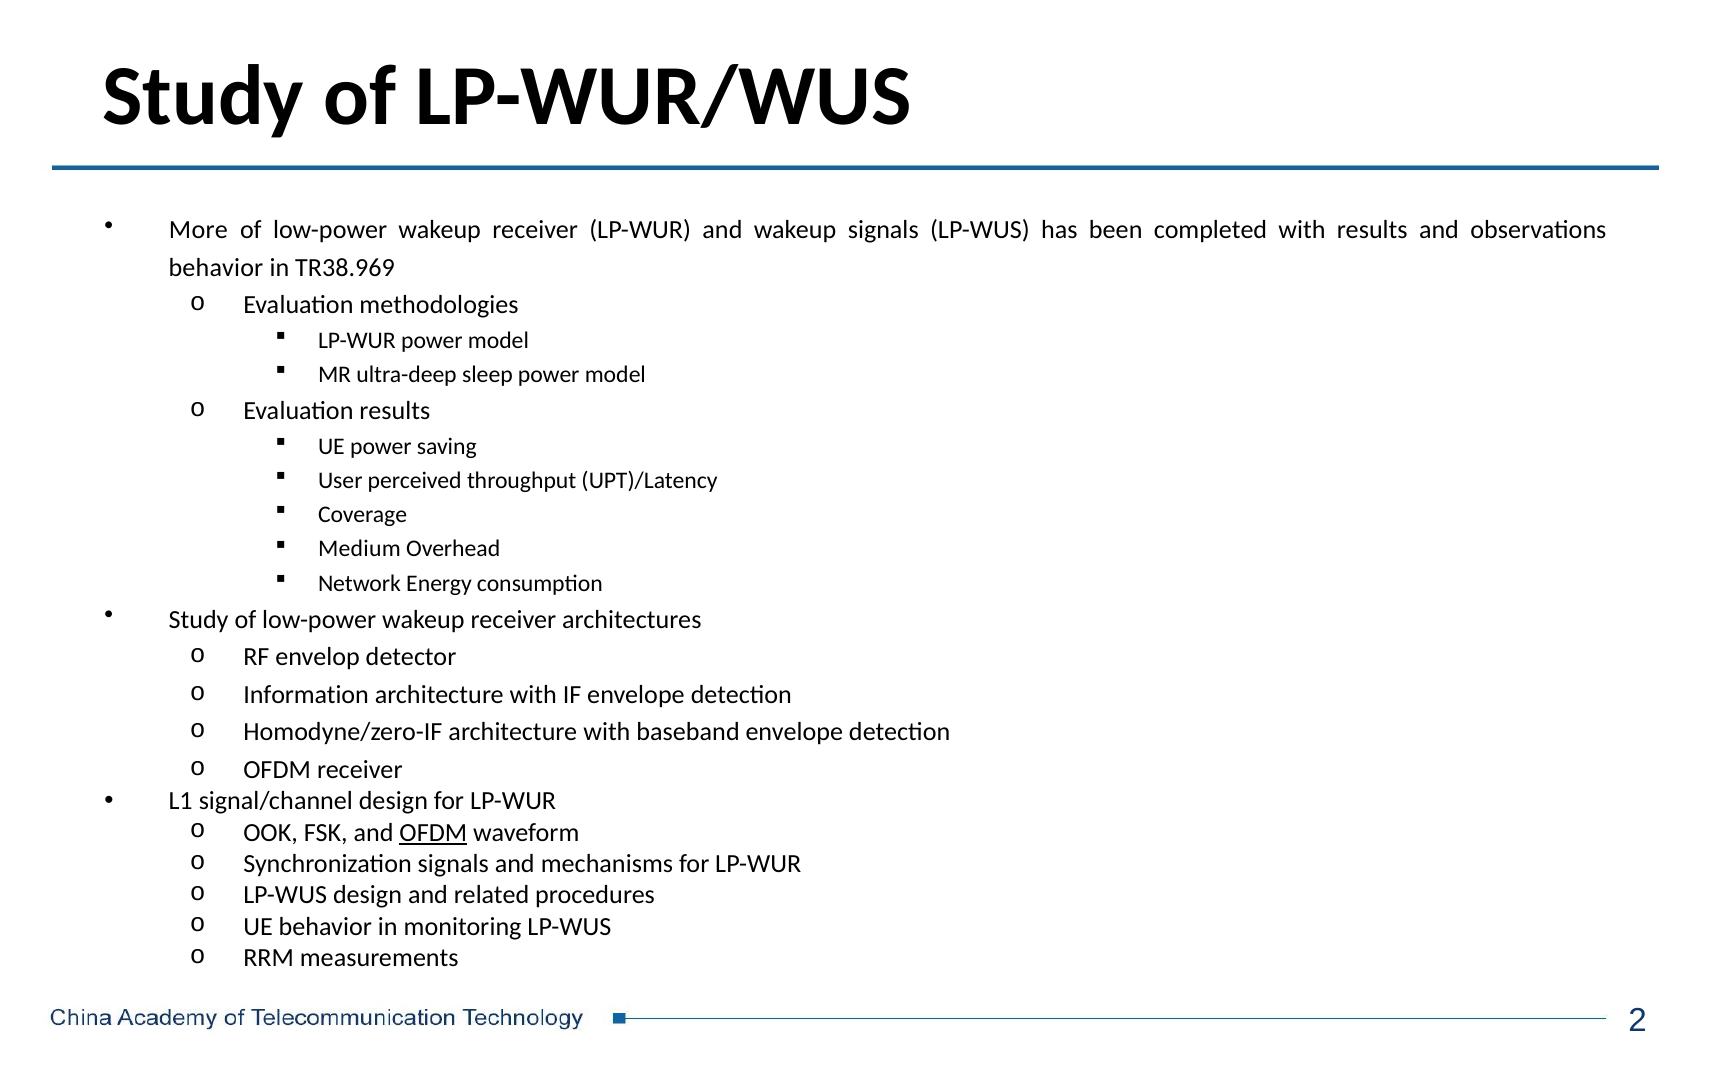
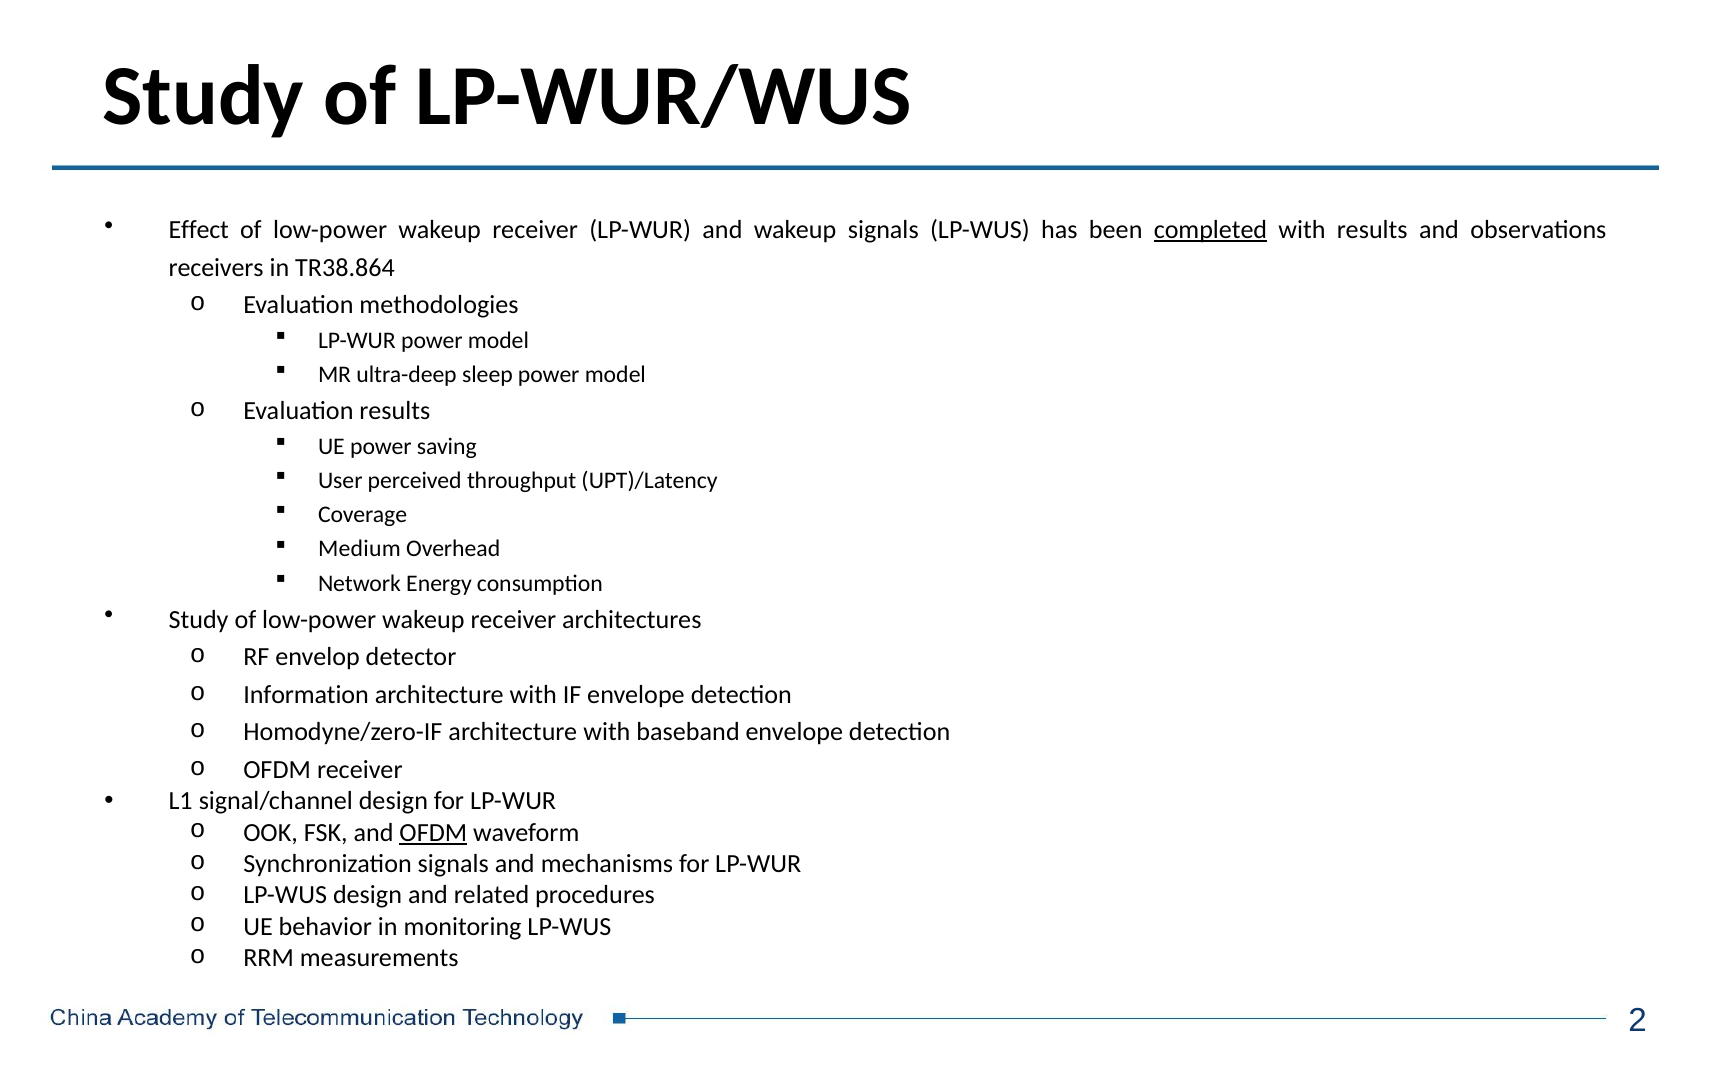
More: More -> Effect (199, 230)
completed underline: none -> present (1210, 230)
behavior: behavior -> receivers (216, 268)
TR38.969: TR38.969 -> TR38.864 (345, 268)
